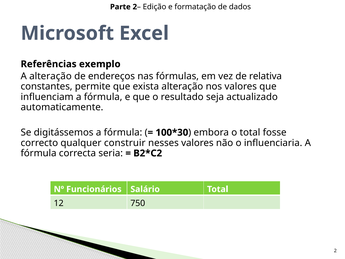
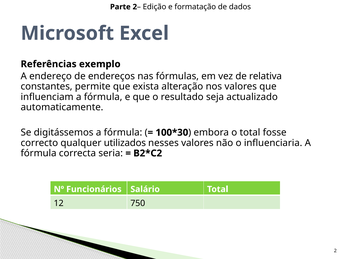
A alteração: alteração -> endereço (51, 76)
construir: construir -> utilizados (125, 143)
